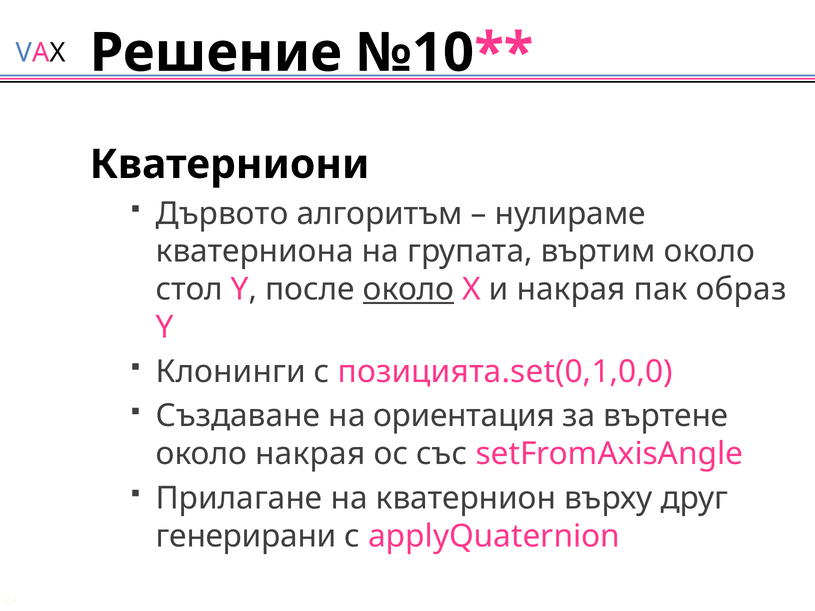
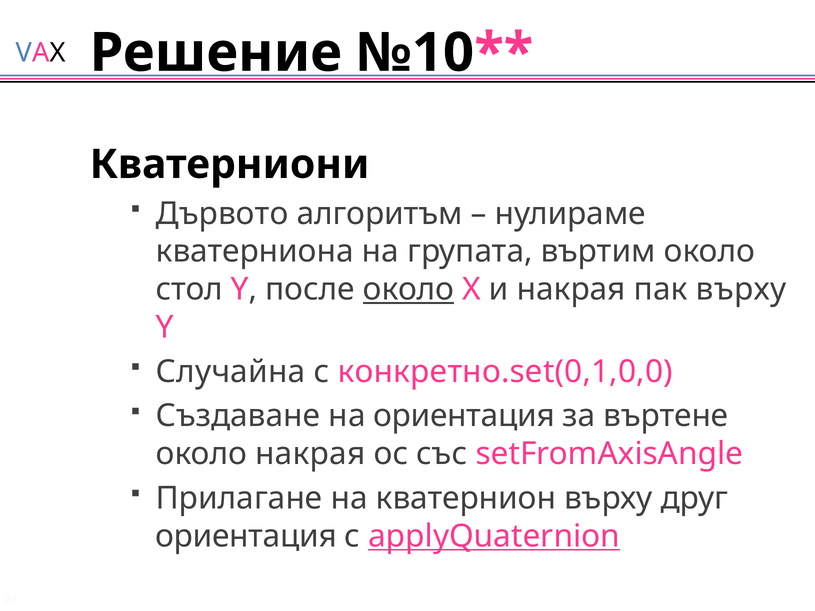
пак образ: образ -> върху (741, 290)
Клонинги: Клонинги -> Случайна (231, 372)
позицията.set(0,1,0,0: позицията.set(0,1,0,0 -> конкретно.set(0,1,0,0 (505, 372)
генерирани: генерирани -> ориентация (246, 536)
applyQuaternion underline: none -> present (494, 536)
